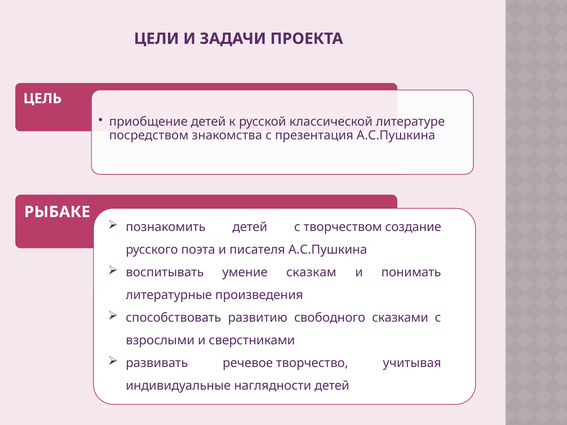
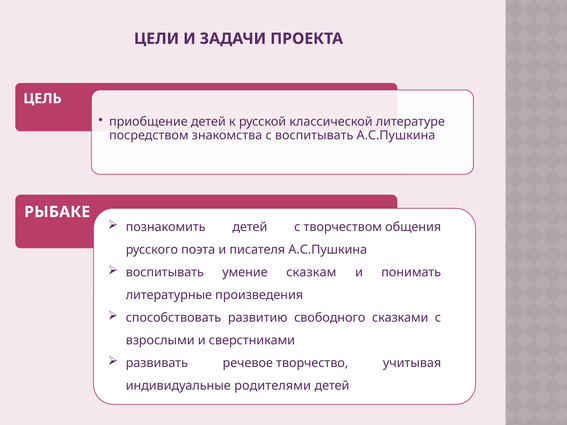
с презентация: презентация -> воспитывать (314, 135)
создание: создание -> общения (413, 227)
наглядности: наглядности -> родителями (273, 386)
